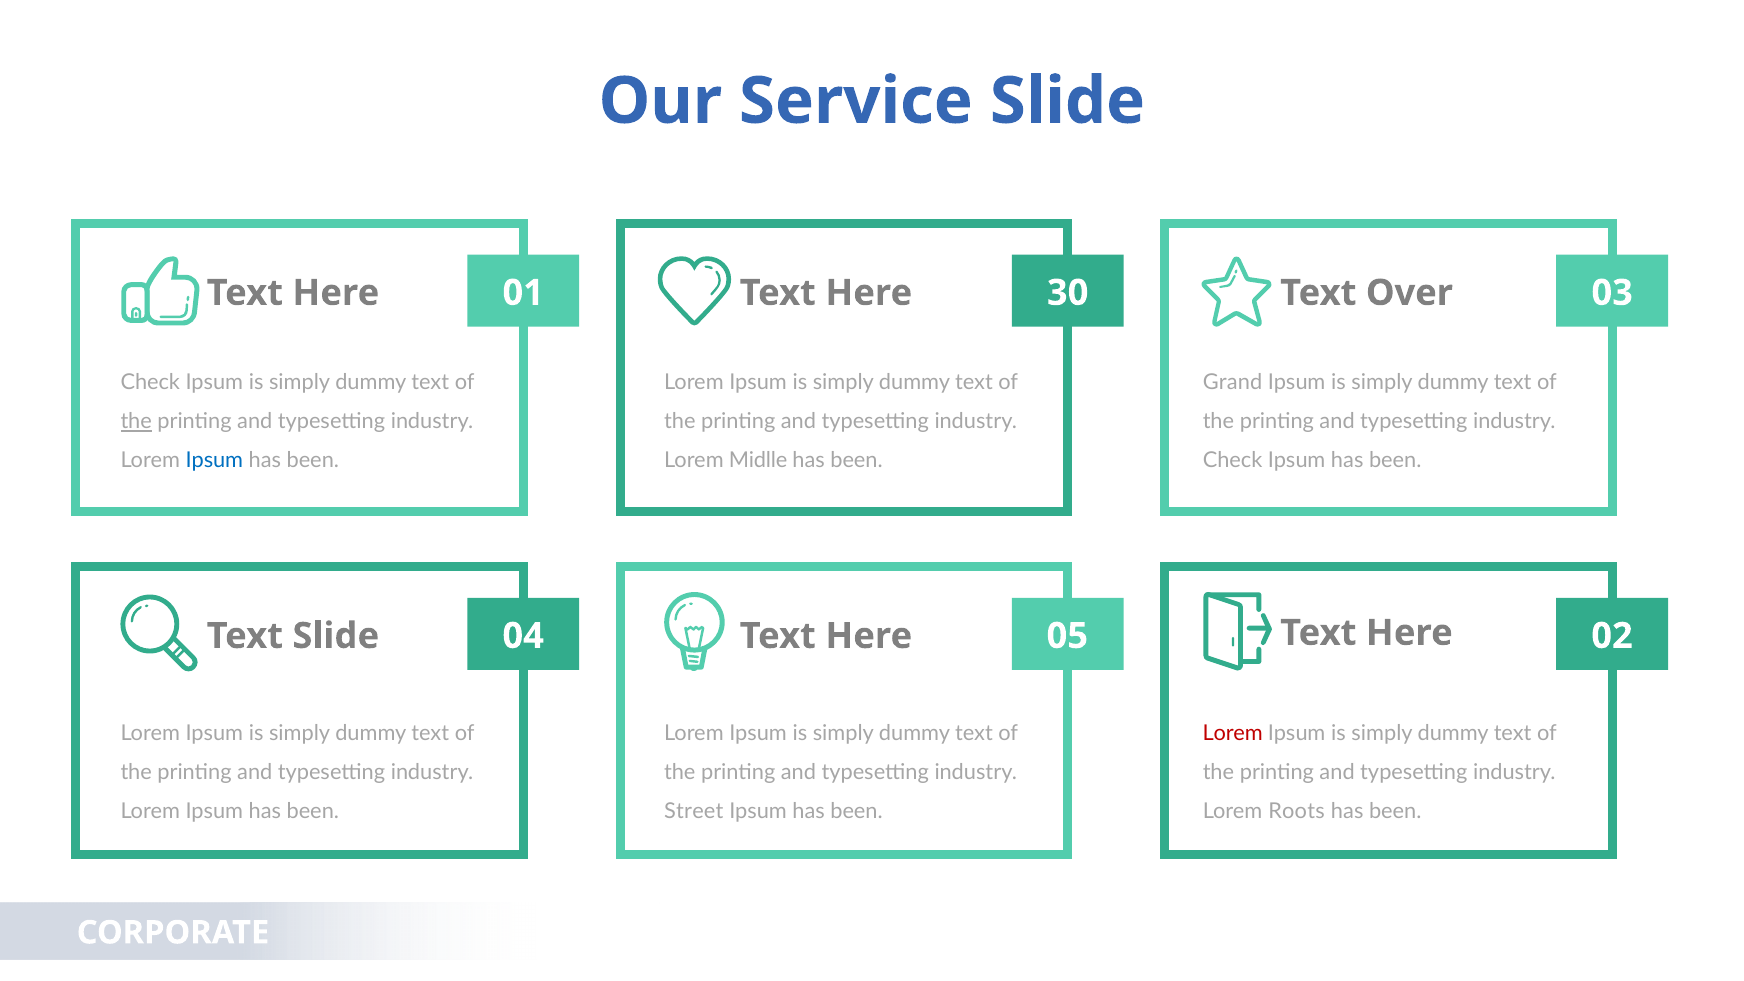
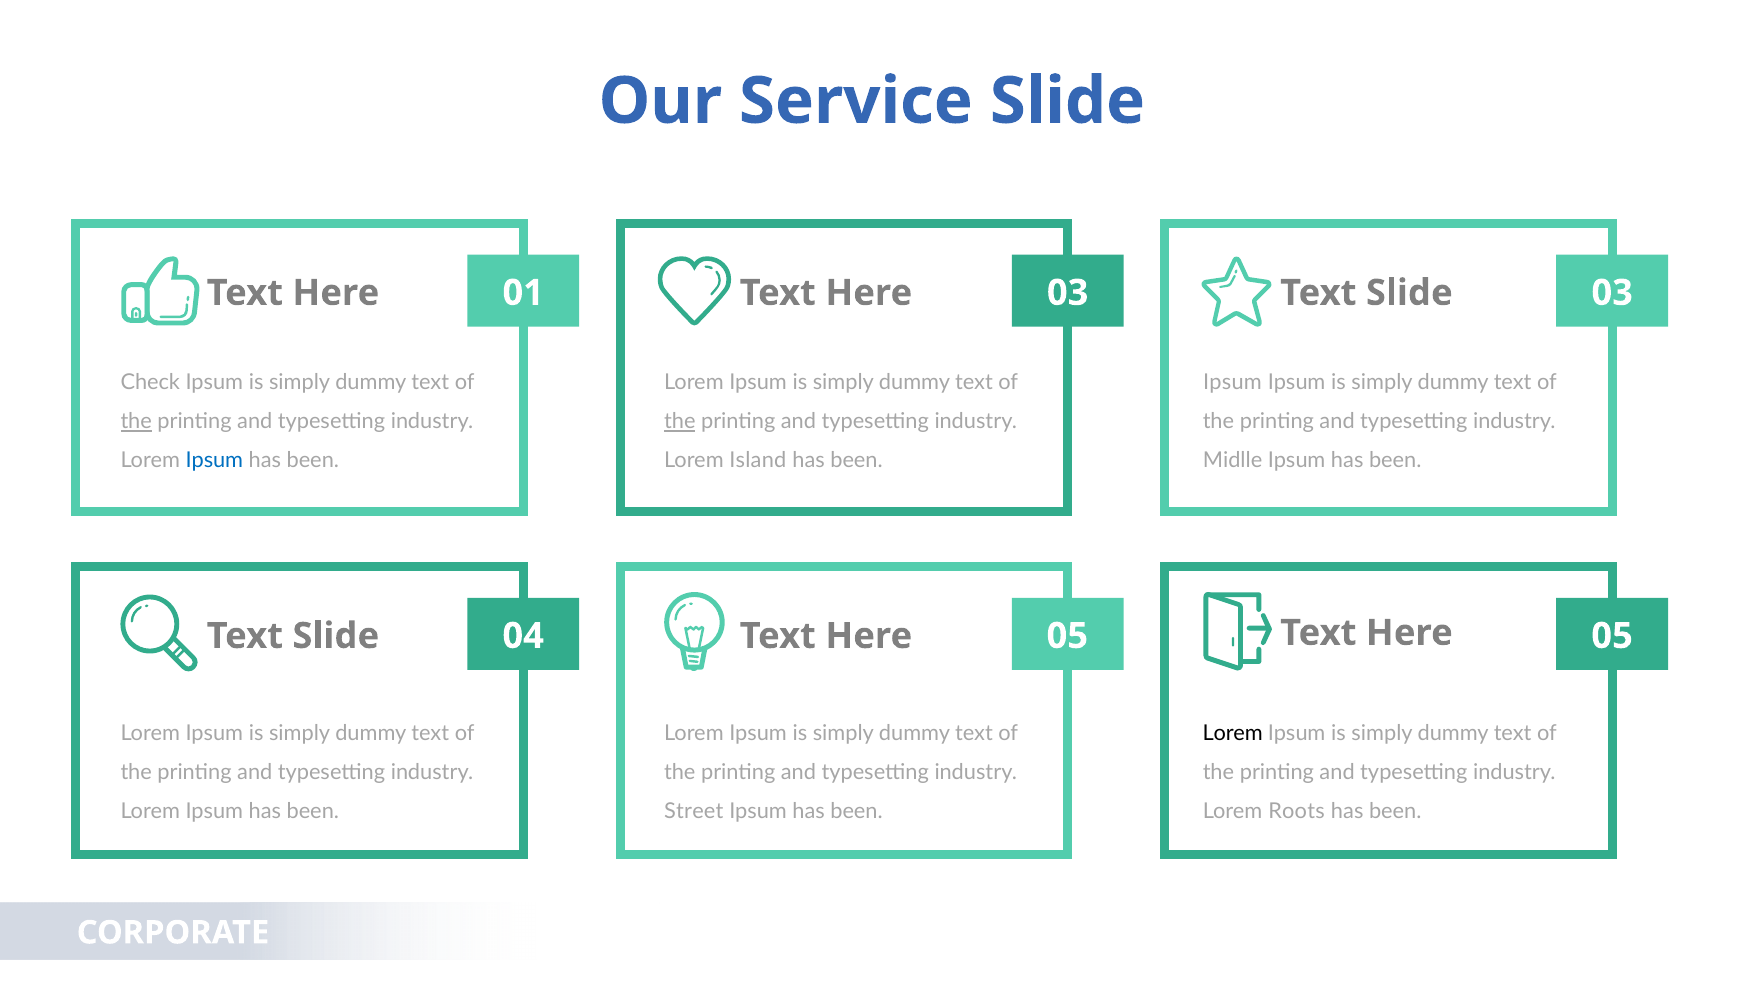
01 30: 30 -> 03 (1068, 293)
Here Text Over: Over -> Slide (1409, 293)
Grand: Grand -> Ipsum (1232, 382)
the underline: none -> present (680, 422)
Midlle: Midlle -> Island (758, 461)
Check: Check -> Midlle (1233, 461)
05 02: 02 -> 05 (1612, 636)
Lorem colour: red -> black (1233, 733)
